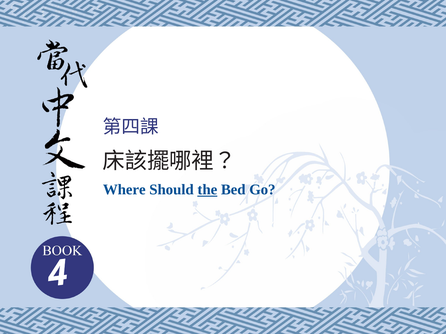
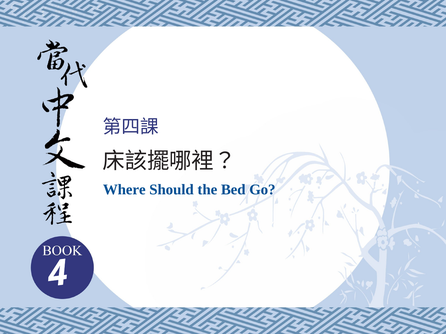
the underline: present -> none (207, 190)
